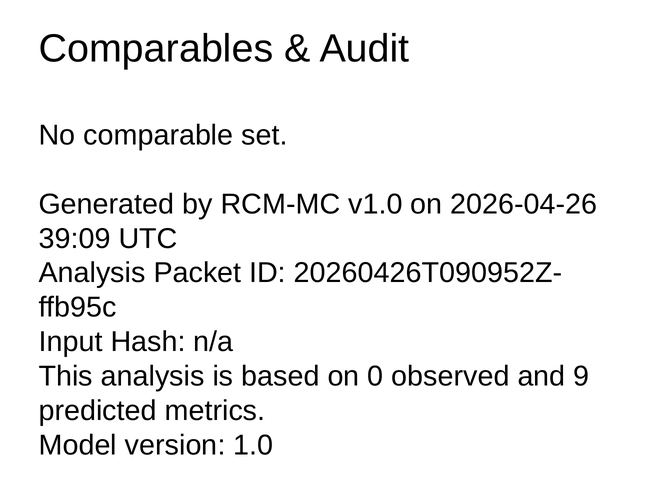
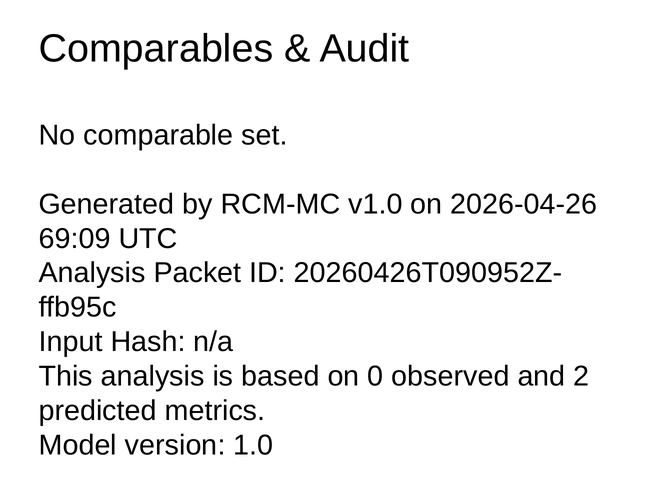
39:09: 39:09 -> 69:09 (75, 239)
9: 9 -> 2 (581, 377)
